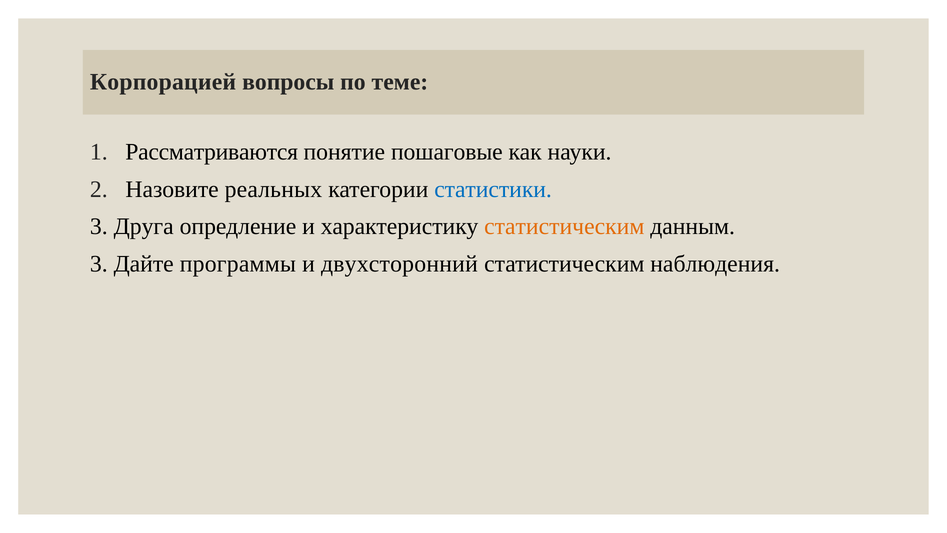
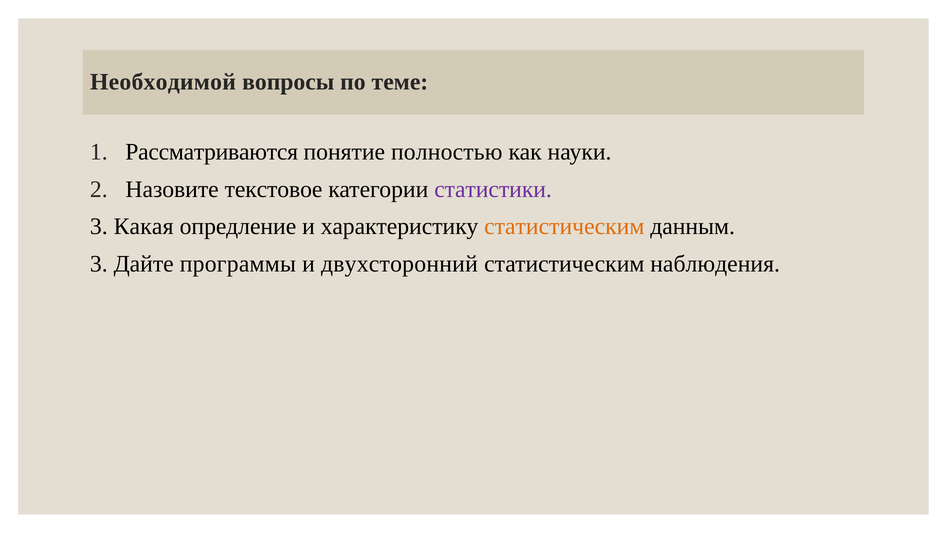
Корпорацией: Корпорацией -> Необходимой (163, 82)
пошаговые: пошаговые -> полностью (447, 152)
реальных: реальных -> текстовое (274, 189)
статистики colour: blue -> purple (493, 189)
Друга: Друга -> Какая (144, 227)
